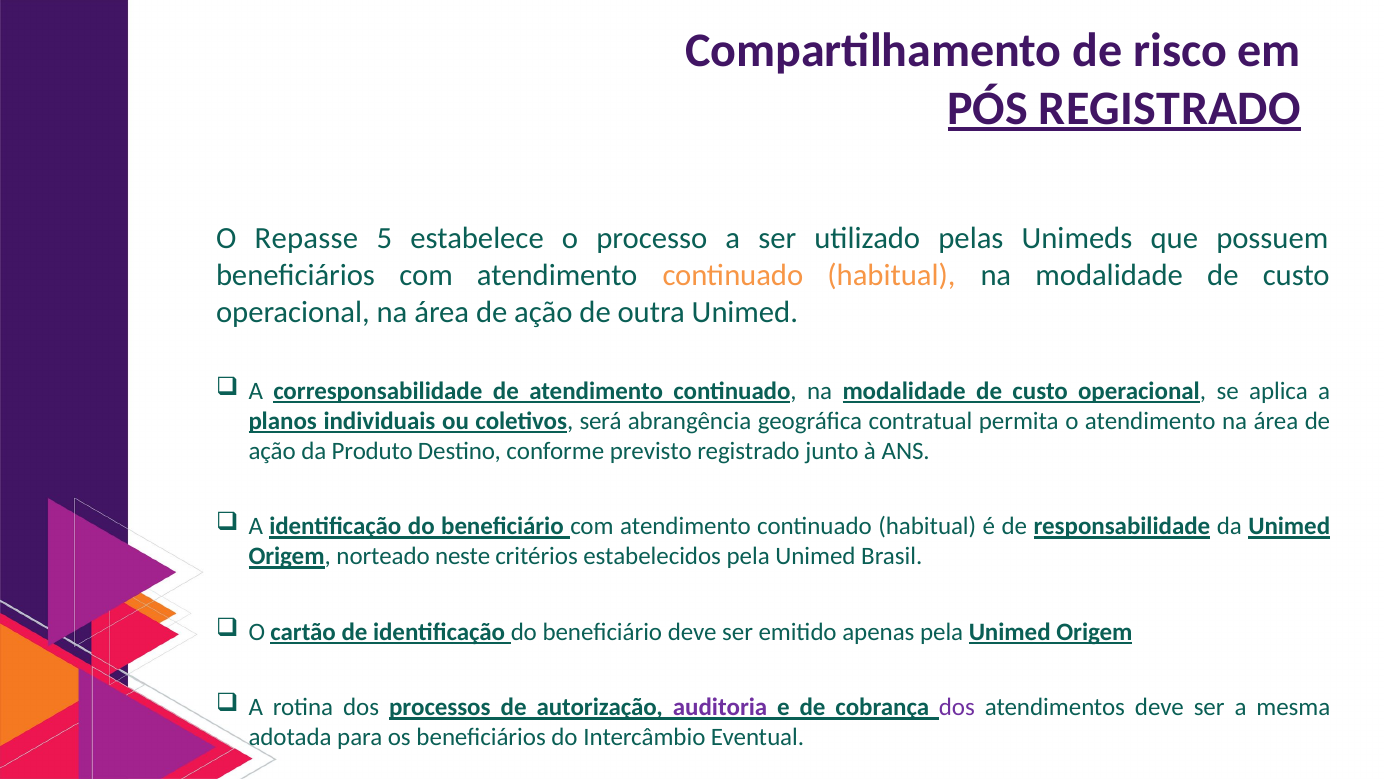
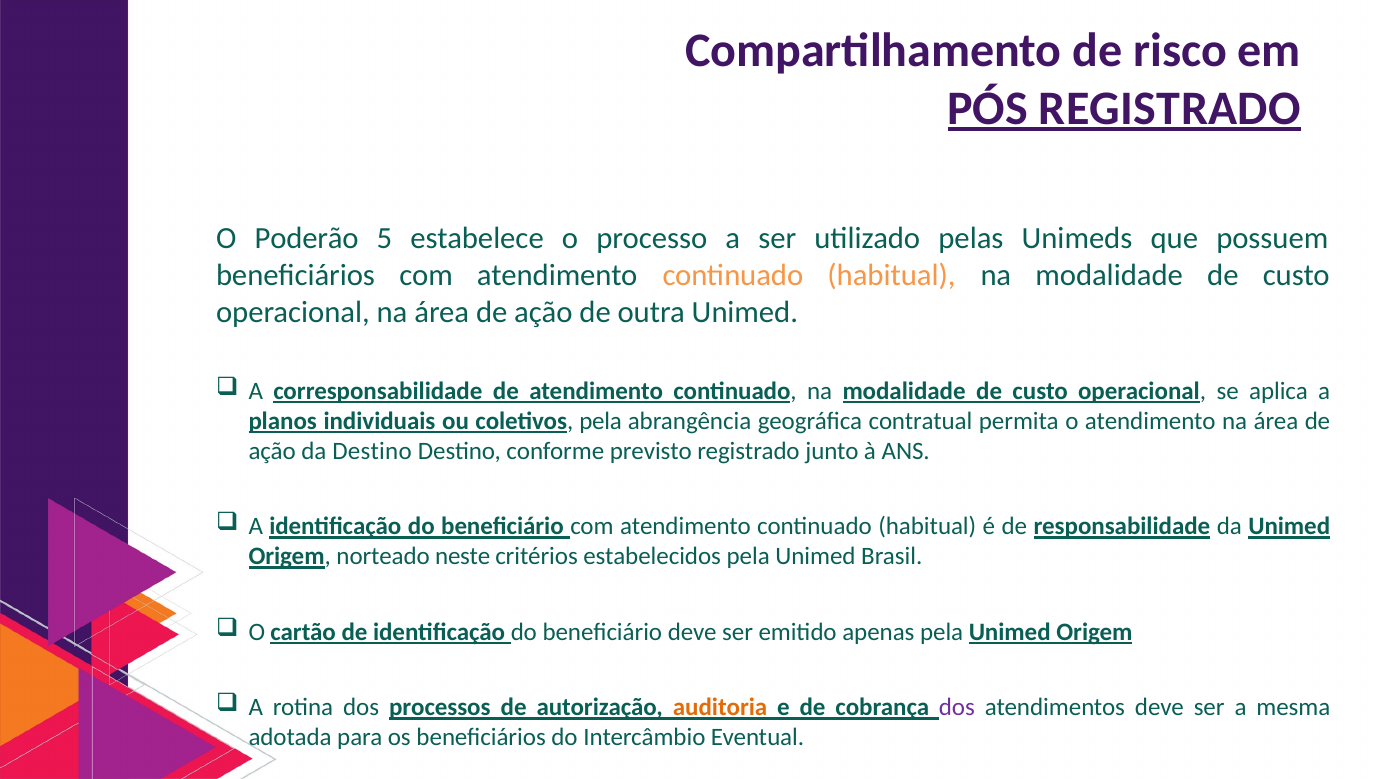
Repasse: Repasse -> Poderão (307, 239)
coletivos será: será -> pela (601, 421)
da Produto: Produto -> Destino (372, 451)
auditoria colour: purple -> orange (720, 707)
